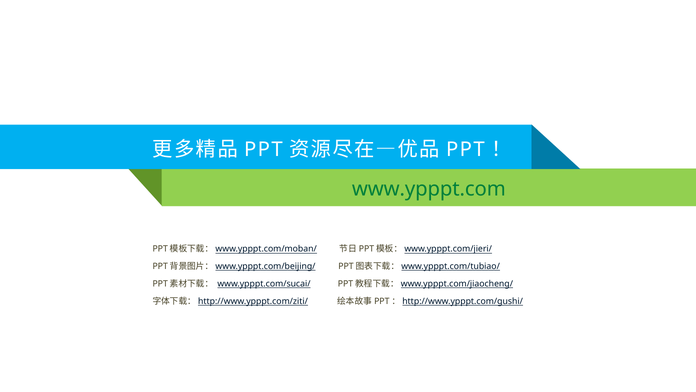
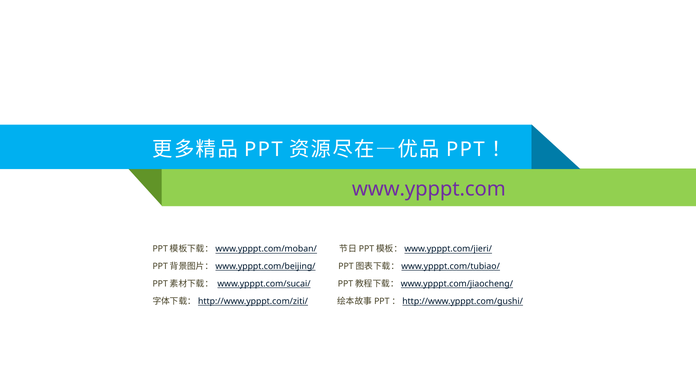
www.ypppt.com colour: green -> purple (429, 189)
